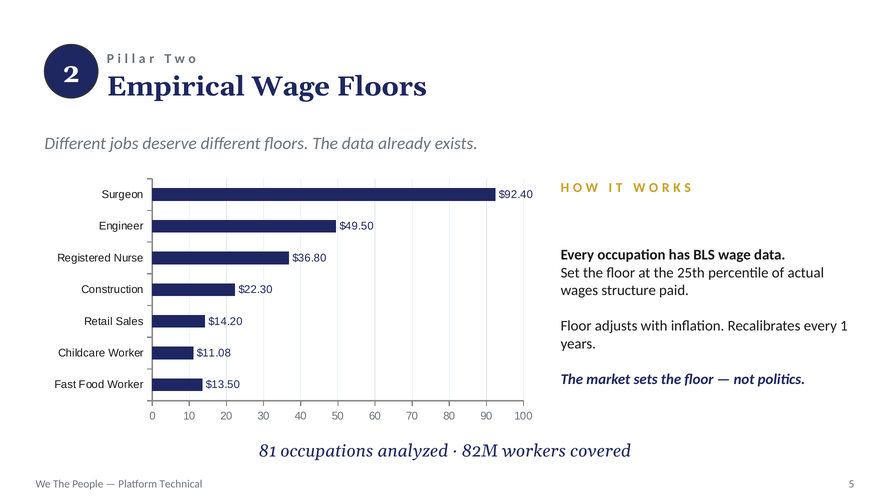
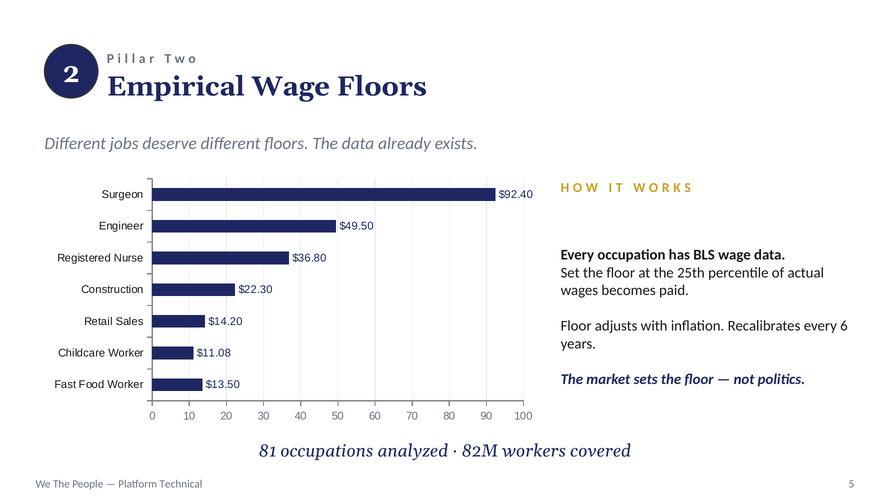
structure: structure -> becomes (629, 290)
1: 1 -> 6 (844, 326)
